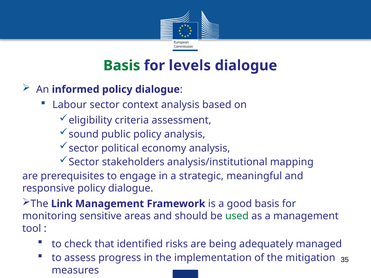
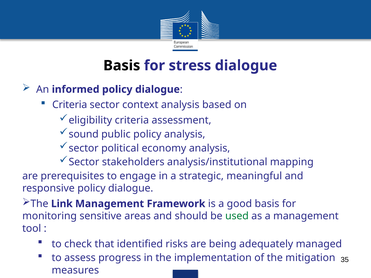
Basis colour: green -> black (122, 66)
levels: levels -> stress (190, 66)
Labour: Labour -> Criteria (70, 105)
